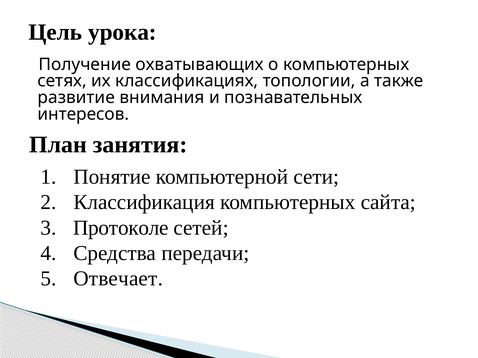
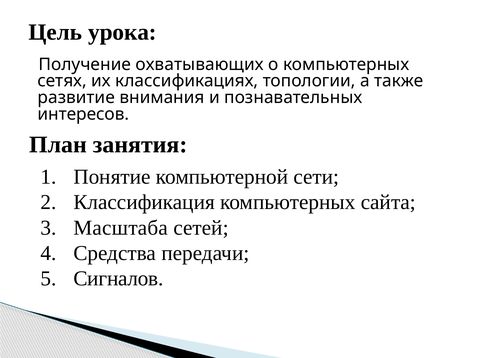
Протоколе: Протоколе -> Масштаба (121, 228)
Отвечает: Отвечает -> Сигналов (118, 279)
